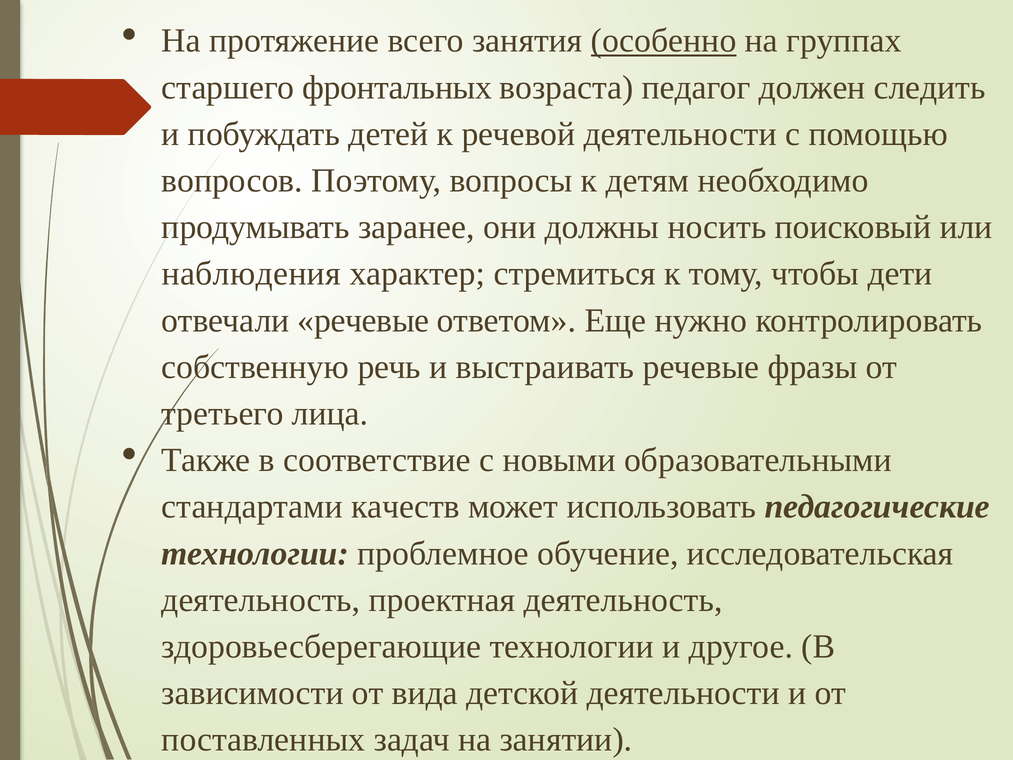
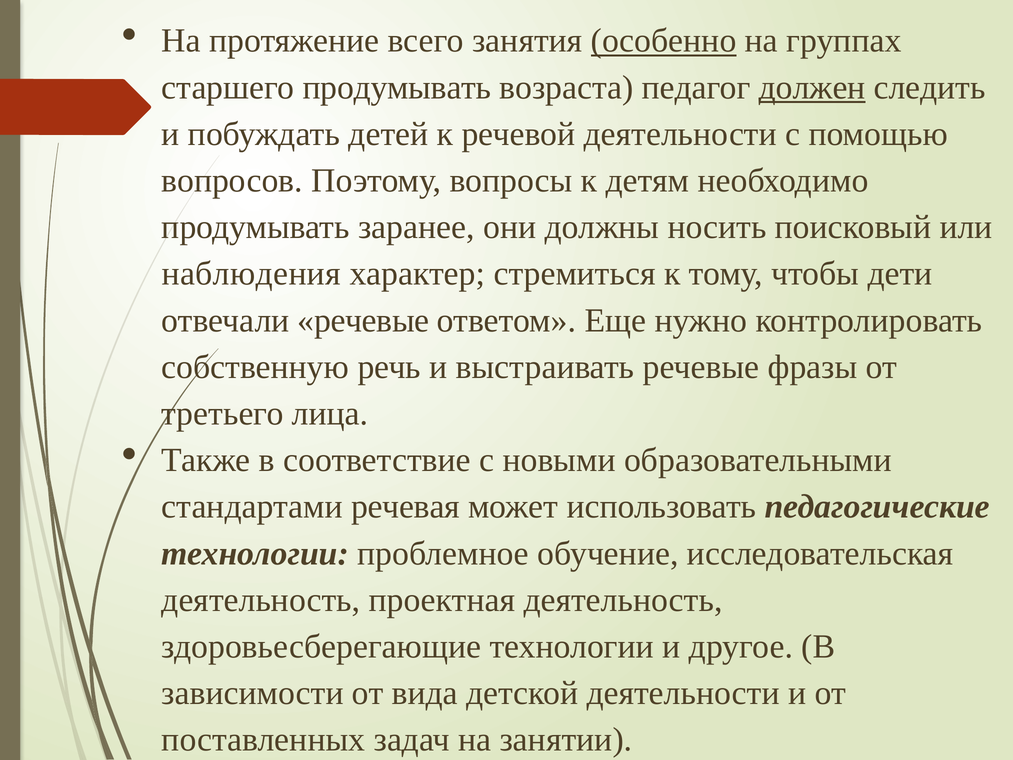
старшего фронтальных: фронтальных -> продумывать (397, 87)
должен underline: none -> present (812, 87)
качеств: качеств -> речевая (405, 507)
